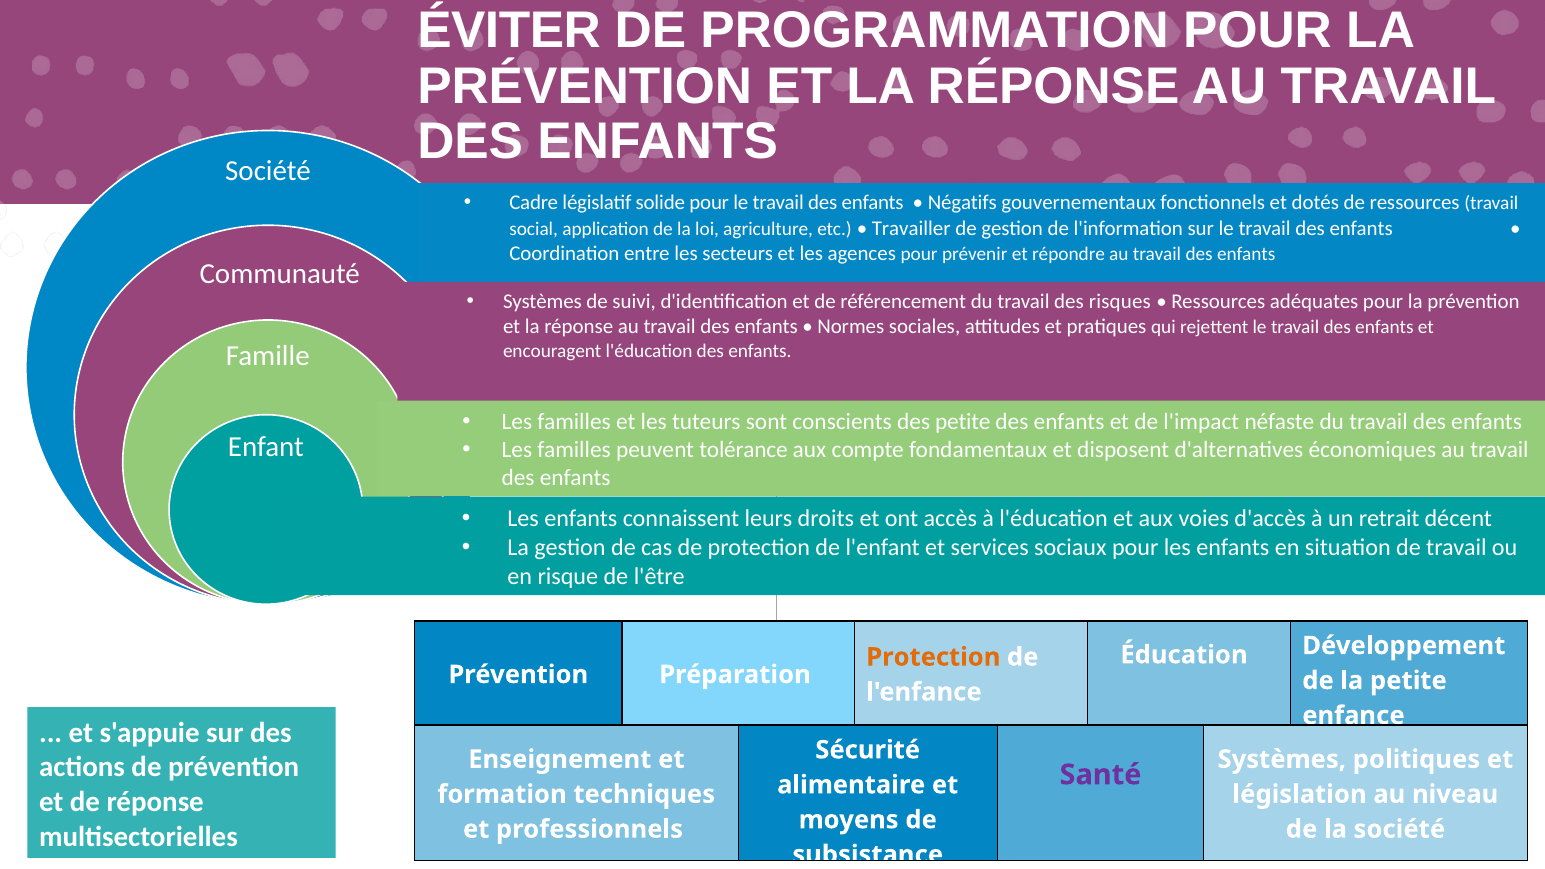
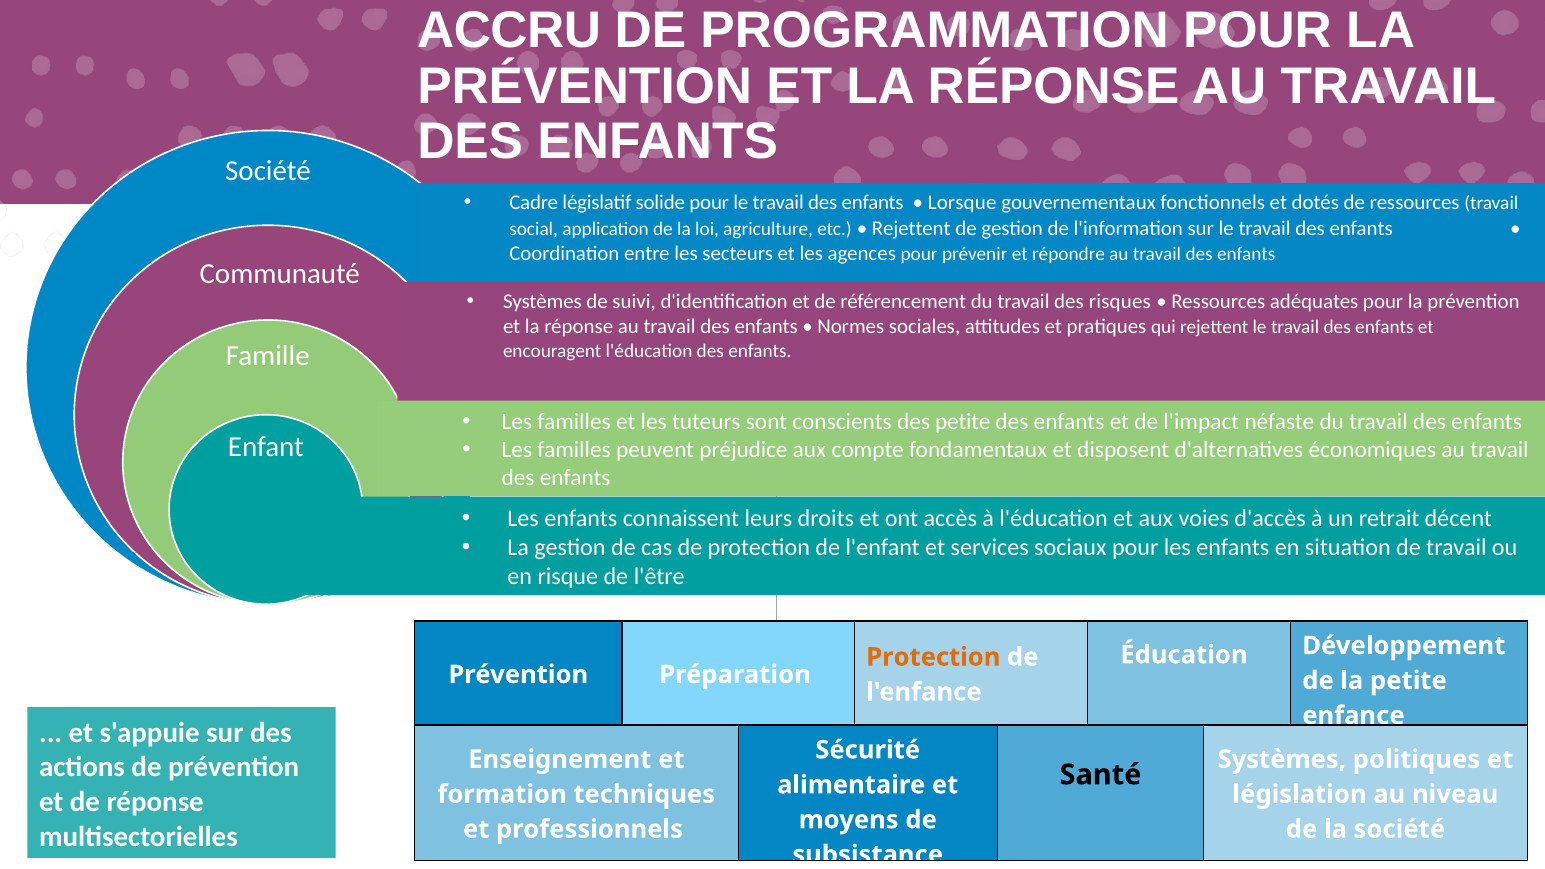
ÉVITER: ÉVITER -> ACCRU (509, 30)
Négatifs: Négatifs -> Lorsque (962, 203)
Travailler: Travailler -> Rejettent (911, 228)
tolérance: tolérance -> préjudice (743, 450)
Santé colour: purple -> black (1100, 775)
